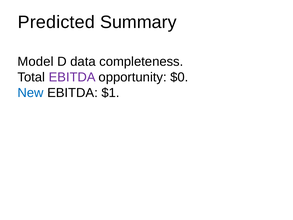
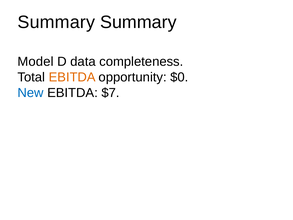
Predicted: Predicted -> Summary (56, 22)
EBITDA colour: purple -> orange (72, 77)
$1: $1 -> $7 (111, 93)
